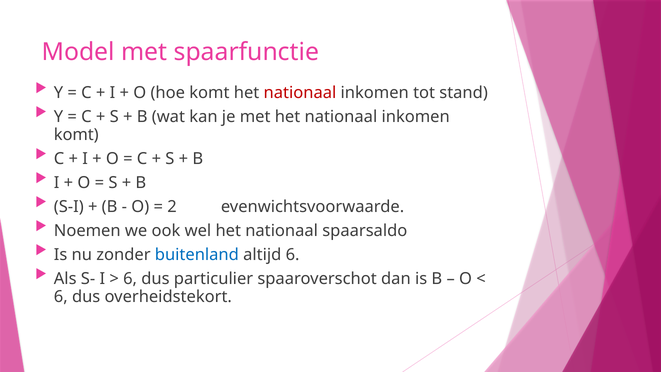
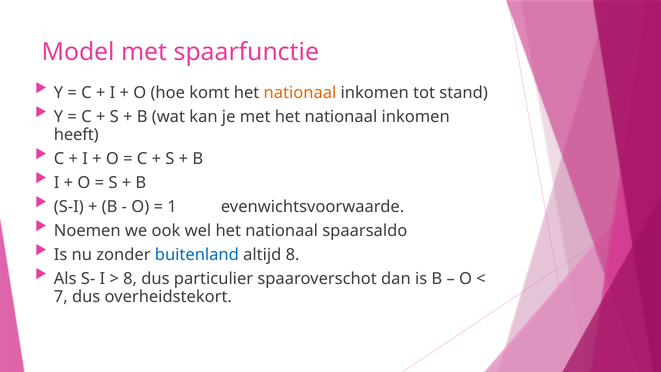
nationaal colour: red -> orange (300, 93)
komt: komt -> heeft (76, 135)
2: 2 -> 1 (172, 207)
altijd 6: 6 -> 8 (293, 255)
6: 6 -> 8 (130, 279)
6: 6 -> 7 (61, 297)
